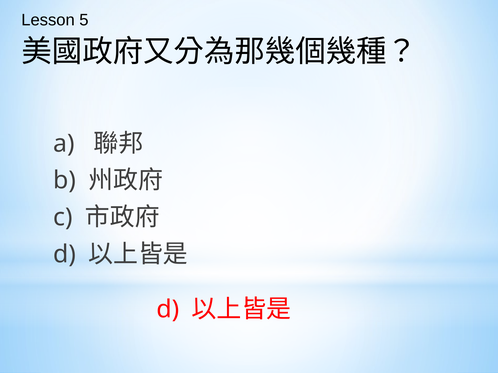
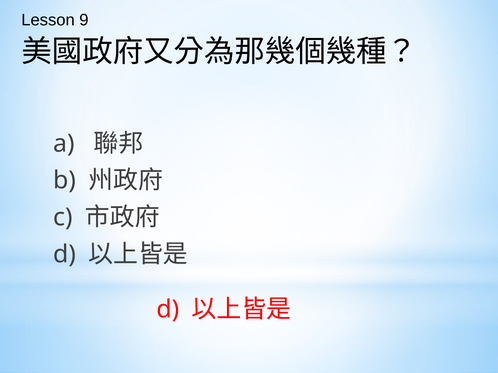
5: 5 -> 9 (84, 20)
